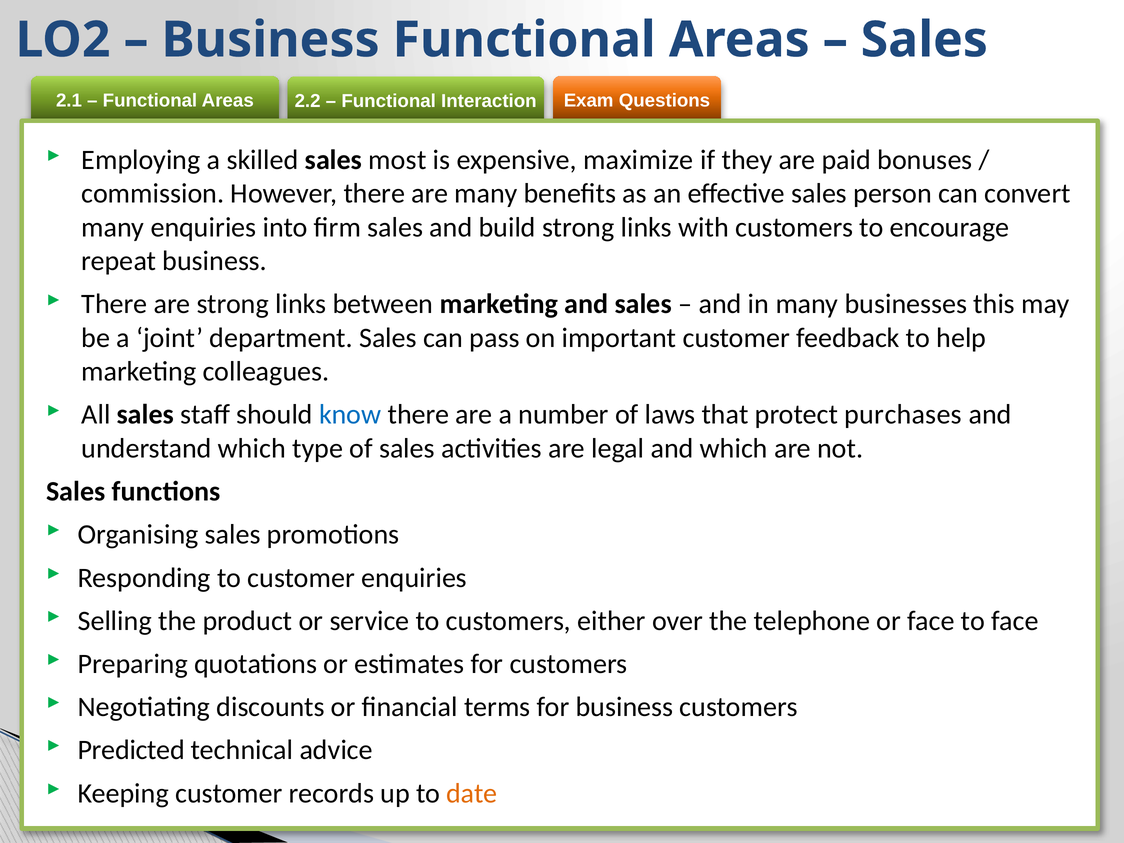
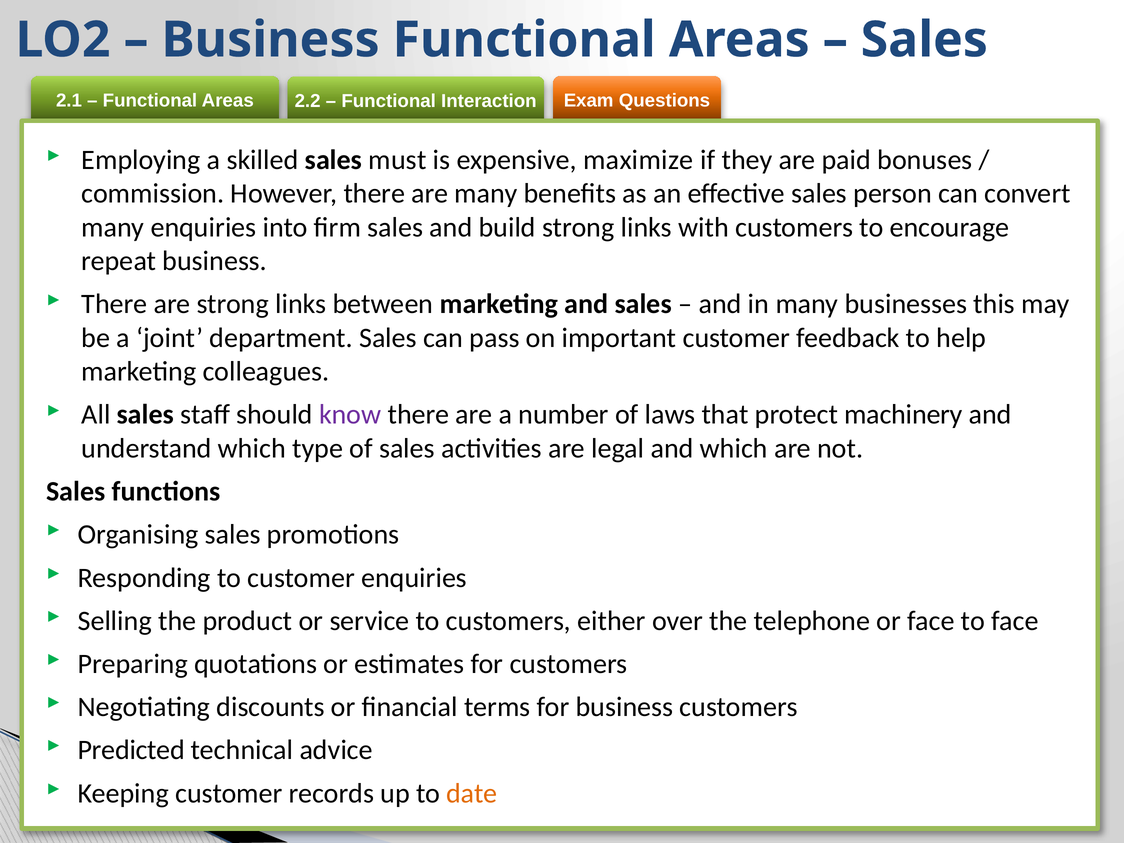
most: most -> must (397, 160)
know colour: blue -> purple (350, 415)
purchases: purchases -> machinery (903, 415)
